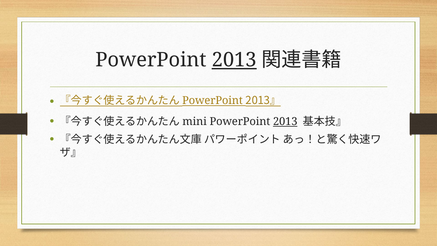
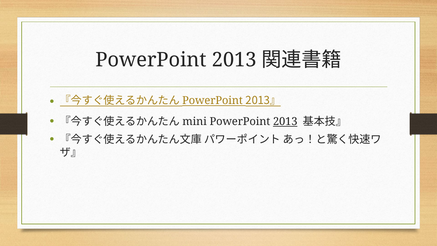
2013 underline: present -> none (234, 60)
